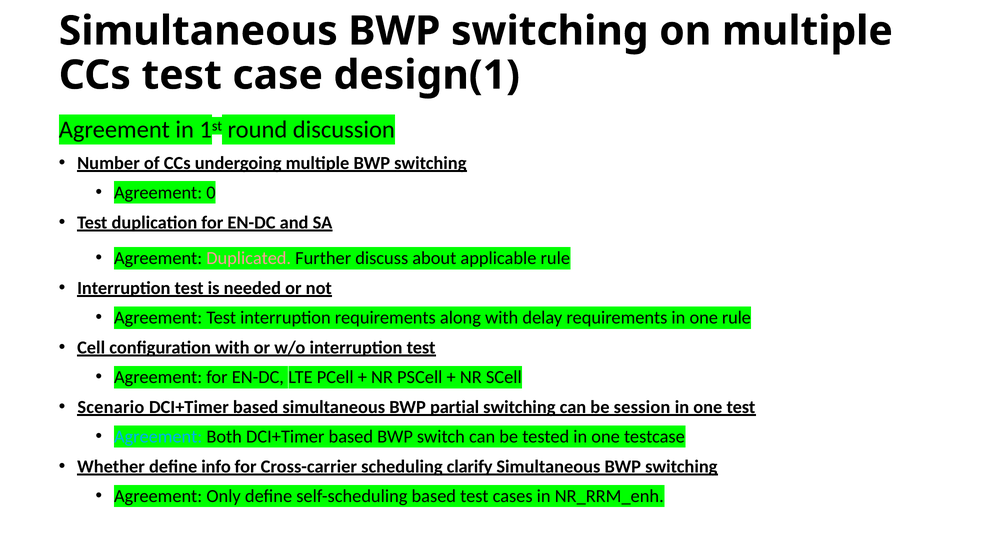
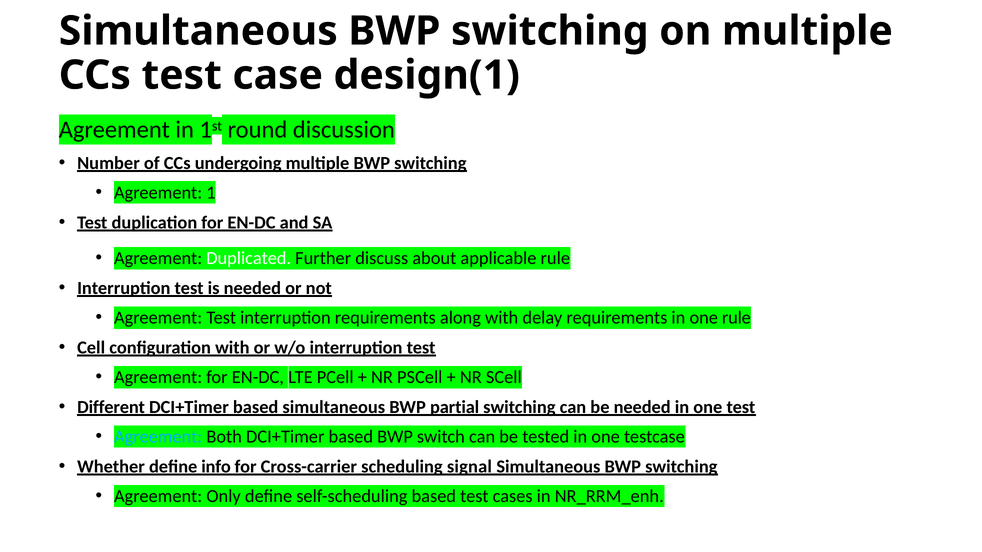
0: 0 -> 1 (211, 193)
Duplicated colour: pink -> white (249, 258)
Scenario: Scenario -> Different (111, 407)
be session: session -> needed (642, 407)
clarify: clarify -> signal (469, 467)
